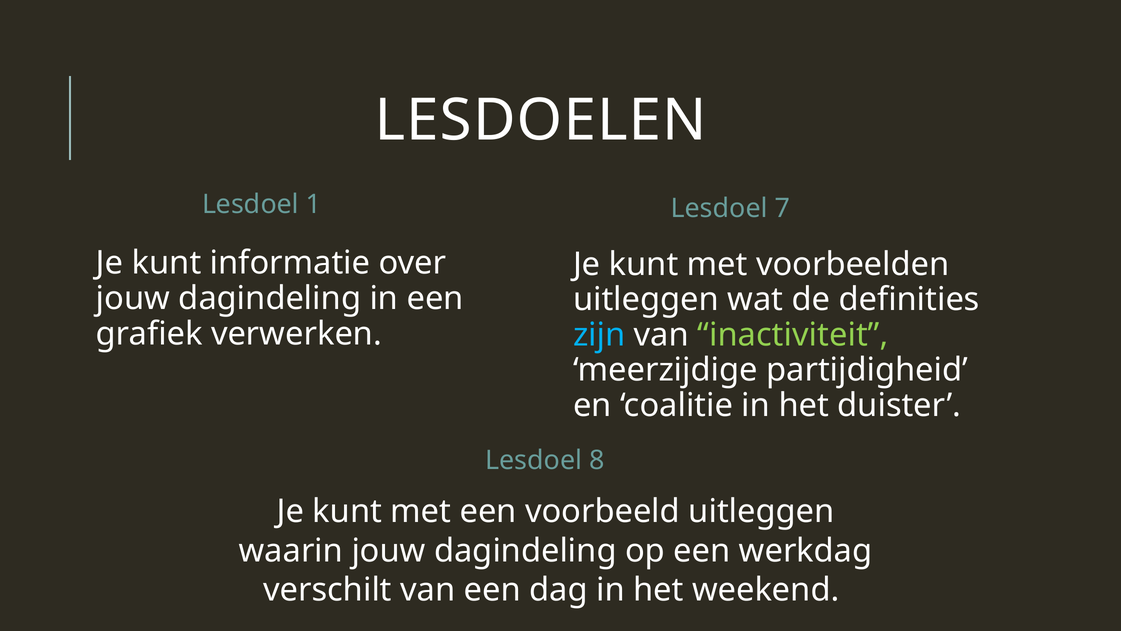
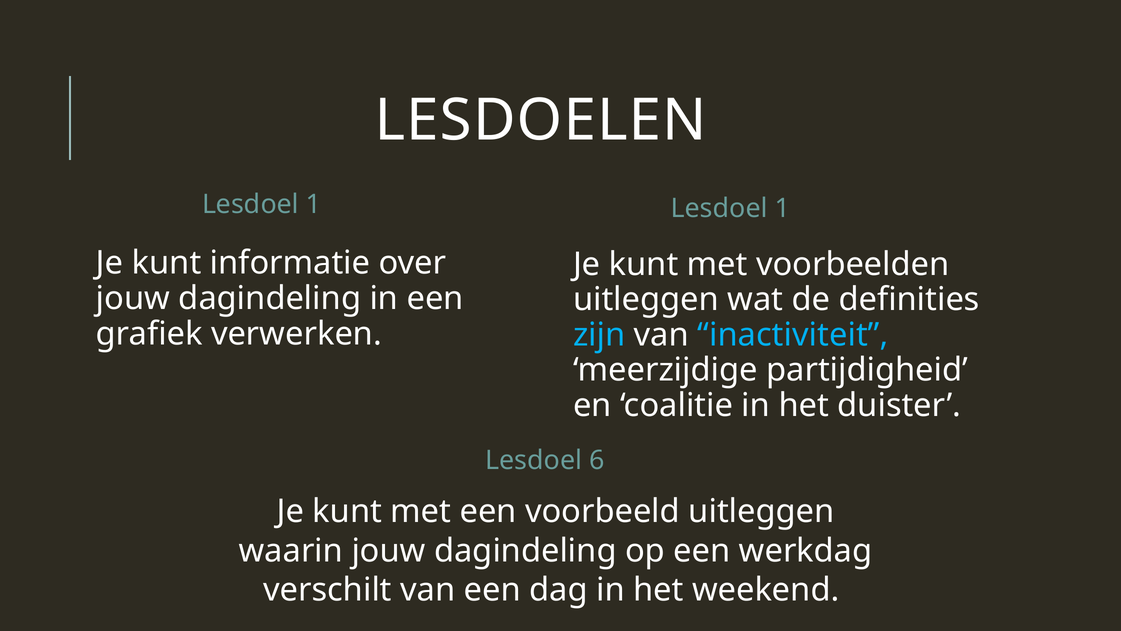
7: 7 -> 1 (782, 208)
inactiviteit colour: light green -> light blue (793, 335)
8: 8 -> 6 (597, 460)
